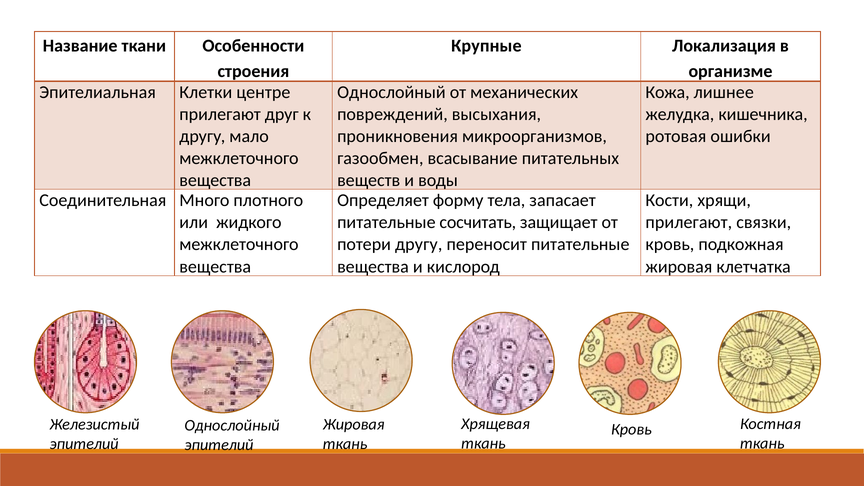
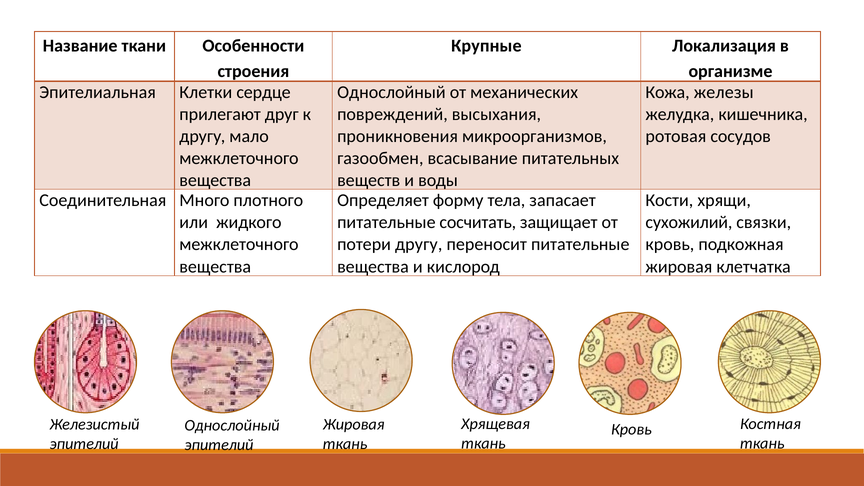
центре: центре -> сердце (263, 92)
лишнее: лишнее -> железы (724, 92)
ошибки: ошибки -> сосудов (741, 136)
прилегают: прилегают -> сухожилий (689, 222)
